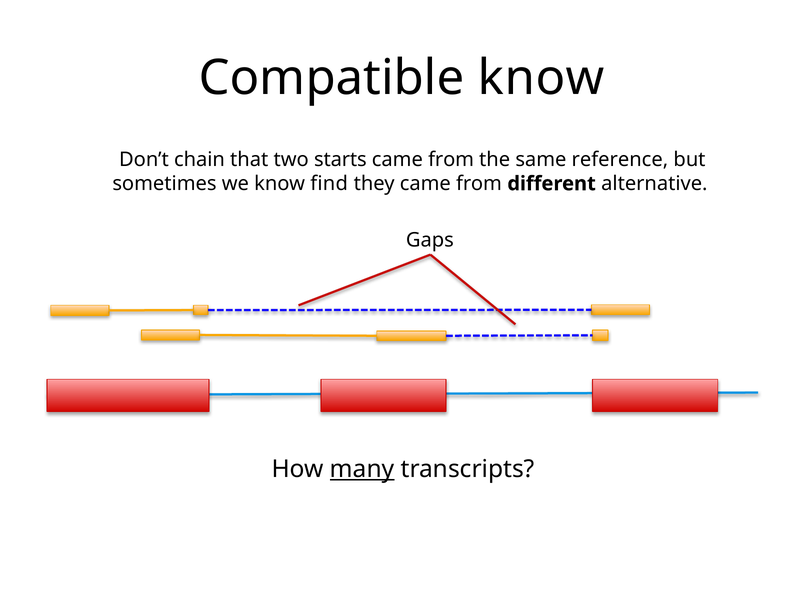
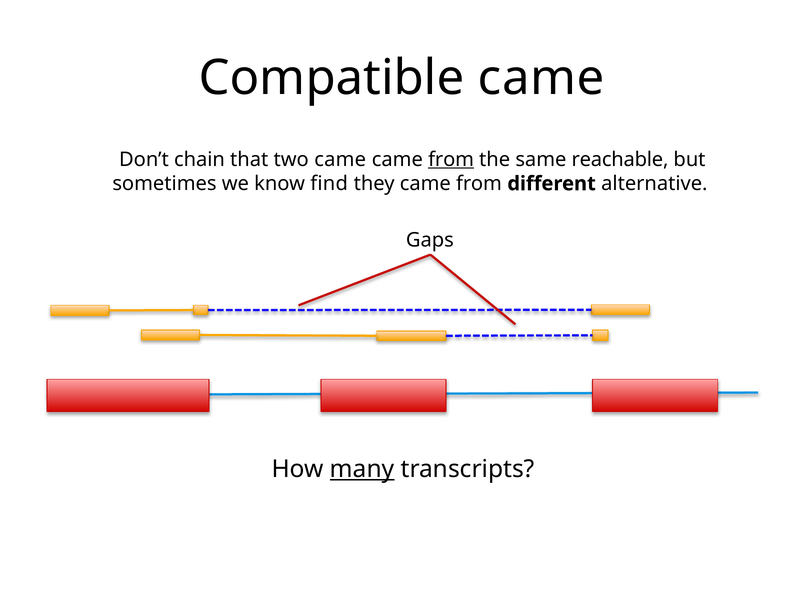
Compatible know: know -> came (541, 78)
two starts: starts -> came (340, 159)
from underline: none -> present (451, 159)
reference: reference -> reachable (620, 159)
